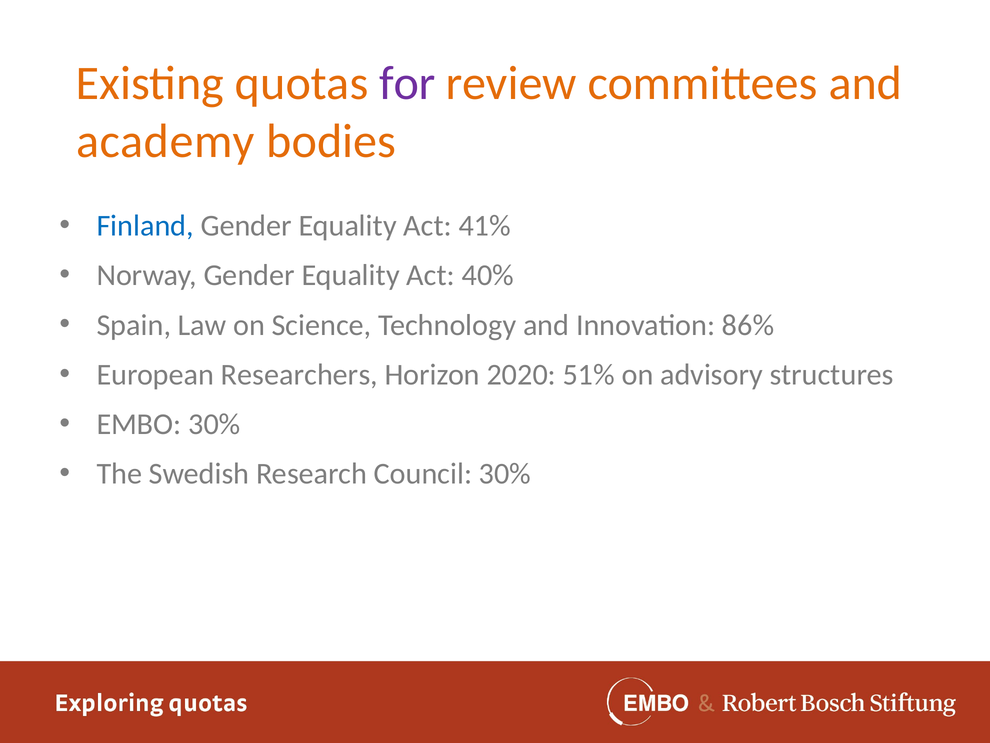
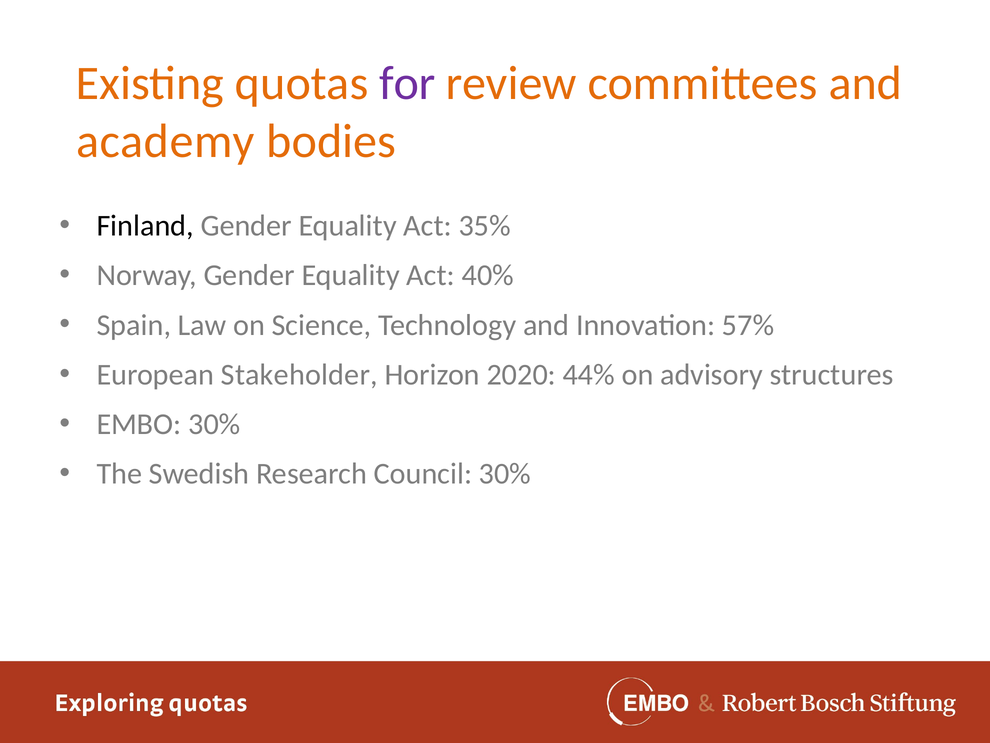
Finland colour: blue -> black (145, 226)
41%: 41% -> 35% (485, 226)
86%: 86% -> 57% (748, 325)
Researchers: Researchers -> Stakeholder (299, 374)
51%: 51% -> 44% (589, 374)
